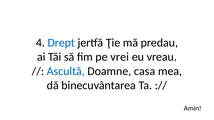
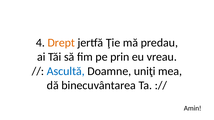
Drept colour: blue -> orange (61, 43)
vrei: vrei -> prin (120, 57)
casa: casa -> uniţi (145, 71)
